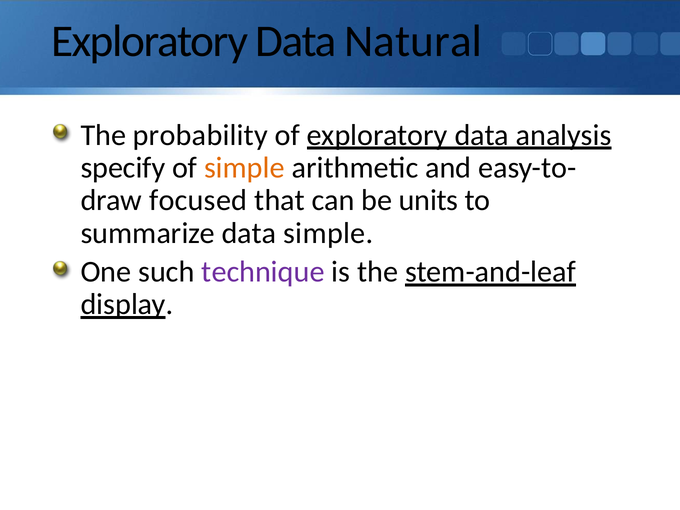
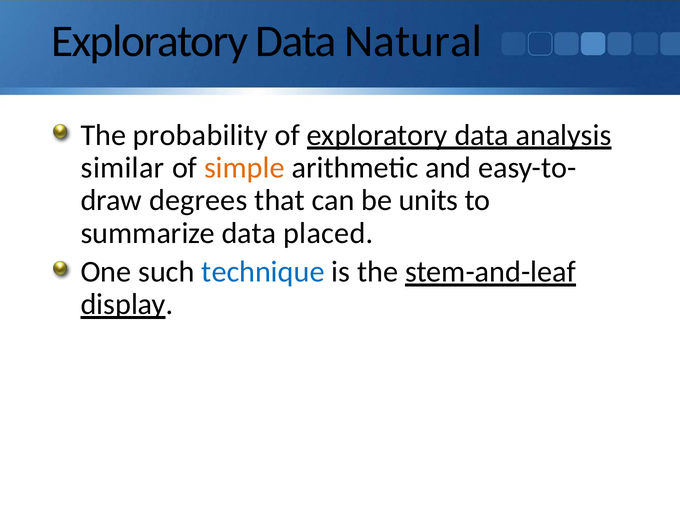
specify: specify -> similar (123, 168)
focused: focused -> degrees (198, 200)
data simple: simple -> placed (328, 233)
technique colour: purple -> blue (263, 272)
